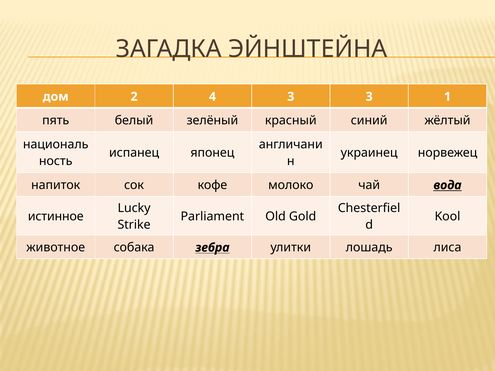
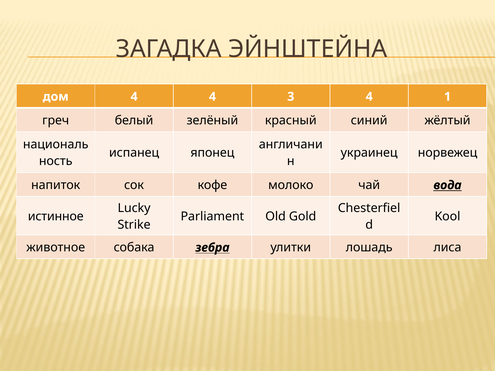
дом 2: 2 -> 4 (134, 97)
3 3: 3 -> 4 (369, 97)
пять: пять -> греч (56, 120)
